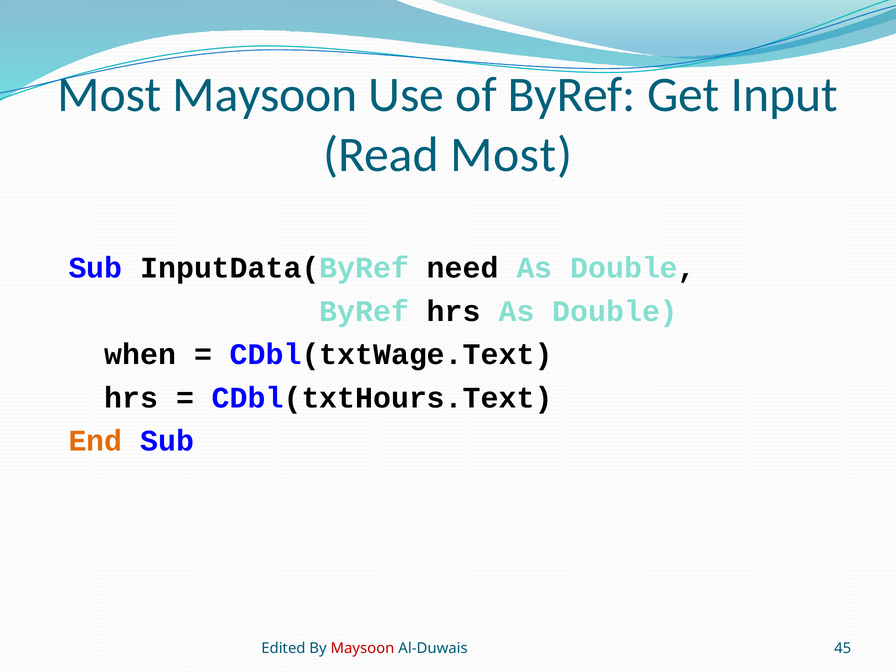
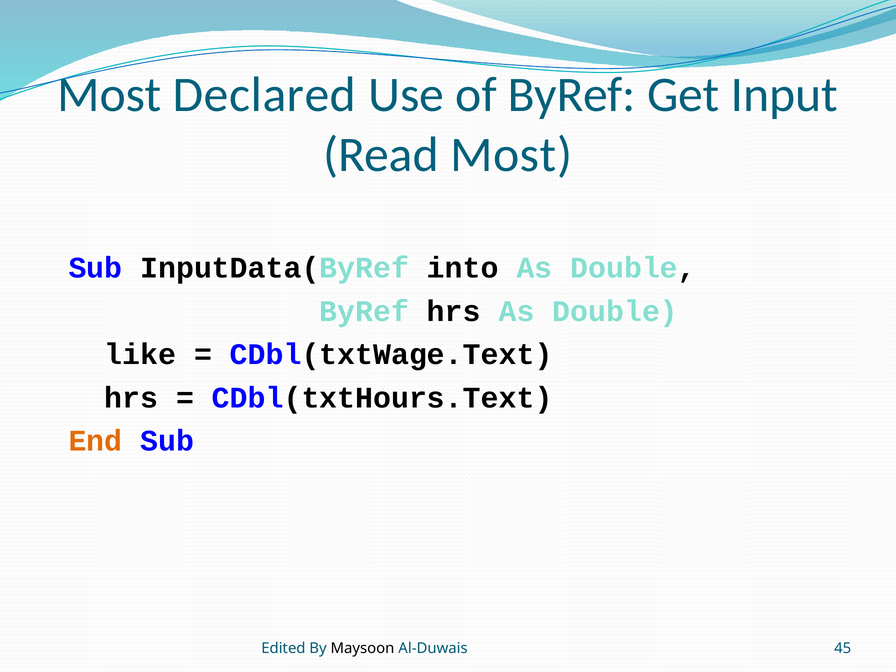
Most Maysoon: Maysoon -> Declared (264, 95)
need: need -> into (463, 268)
when: when -> like (140, 355)
Maysoon colour: red -> black (362, 648)
